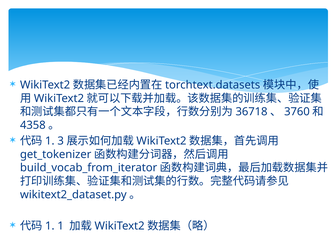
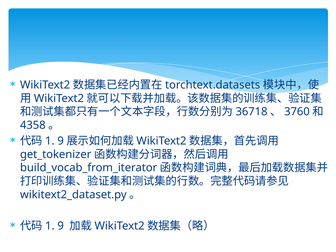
3: 3 -> 9 (61, 141)
1: 1 -> 9 (61, 226)
